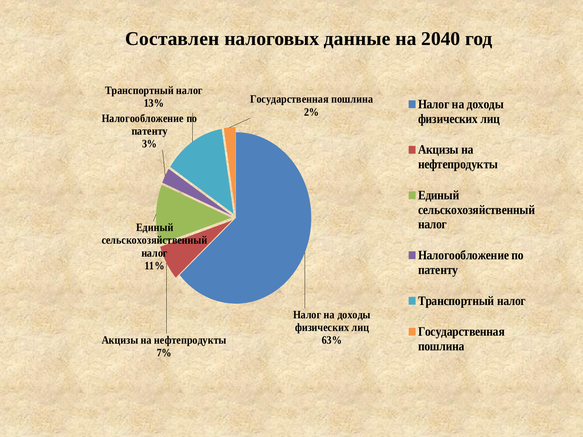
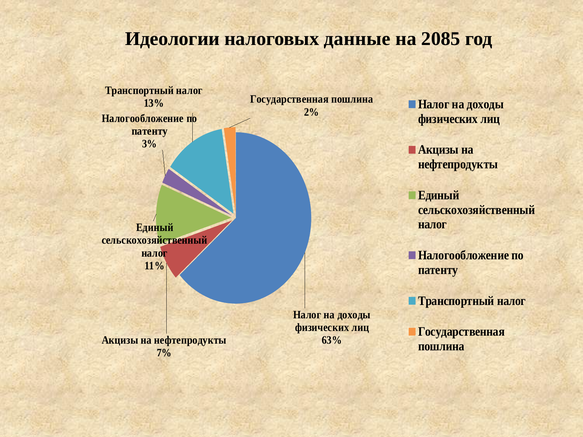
Составлен: Составлен -> Идеологии (172, 39)
2040: 2040 -> 2085 (441, 39)
